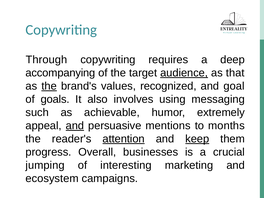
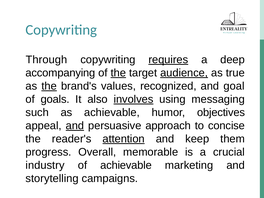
requires underline: none -> present (168, 60)
the underline: none -> present (118, 73)
that: that -> true (235, 73)
involves underline: none -> present (133, 99)
extremely: extremely -> objectives (221, 112)
mentions: mentions -> approach (168, 126)
months: months -> concise (227, 126)
keep underline: present -> none (197, 139)
businesses: businesses -> memorable (151, 152)
jumping: jumping -> industry (45, 165)
of interesting: interesting -> achievable (126, 165)
ecosystem: ecosystem -> storytelling (52, 178)
